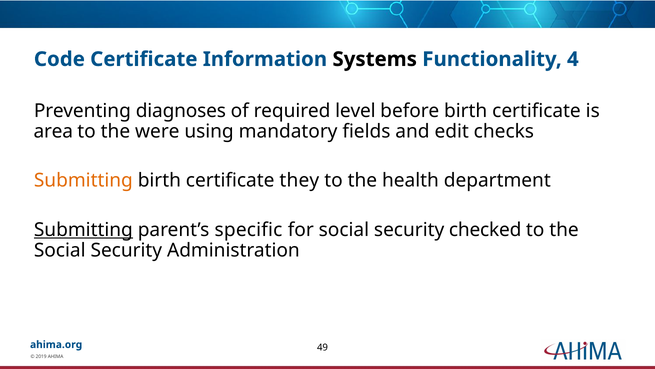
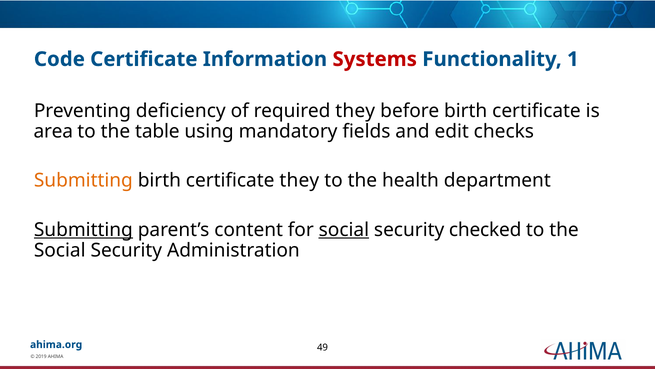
Systems colour: black -> red (375, 59)
4: 4 -> 1 (573, 59)
diagnoses: diagnoses -> deficiency (181, 111)
required level: level -> they (355, 111)
were: were -> table (157, 131)
specific: specific -> content (249, 229)
social underline: none -> present (344, 229)
